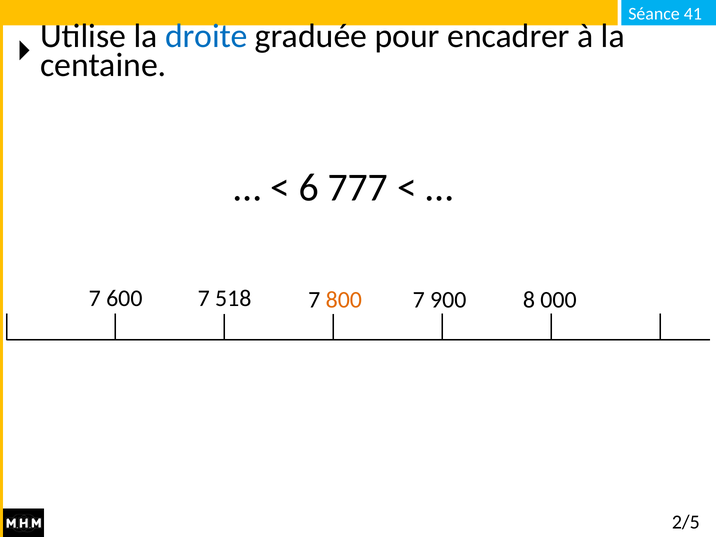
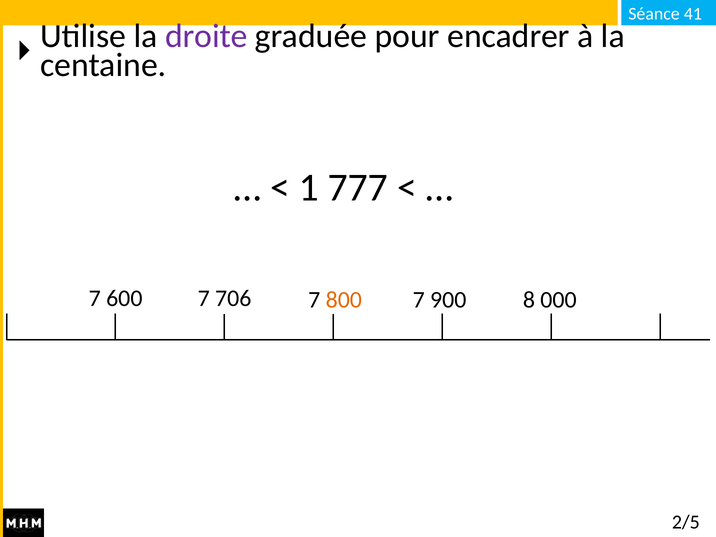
droite colour: blue -> purple (206, 36)
6: 6 -> 1 (309, 188)
518: 518 -> 706 (233, 298)
